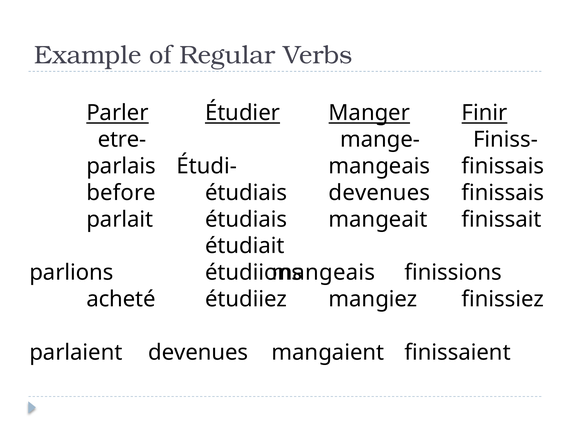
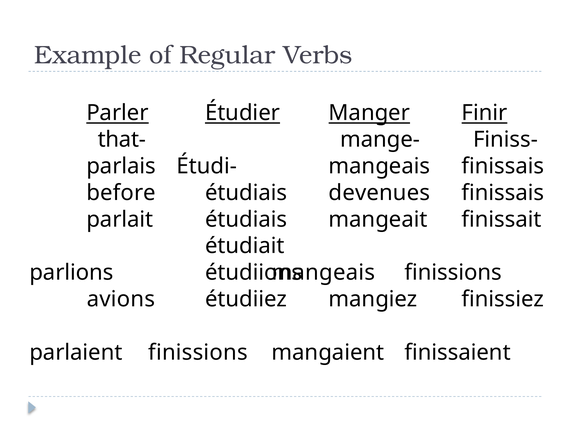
etre-: etre- -> that- (122, 139)
acheté: acheté -> avions (121, 299)
devenues: devenues -> finissions (198, 352)
